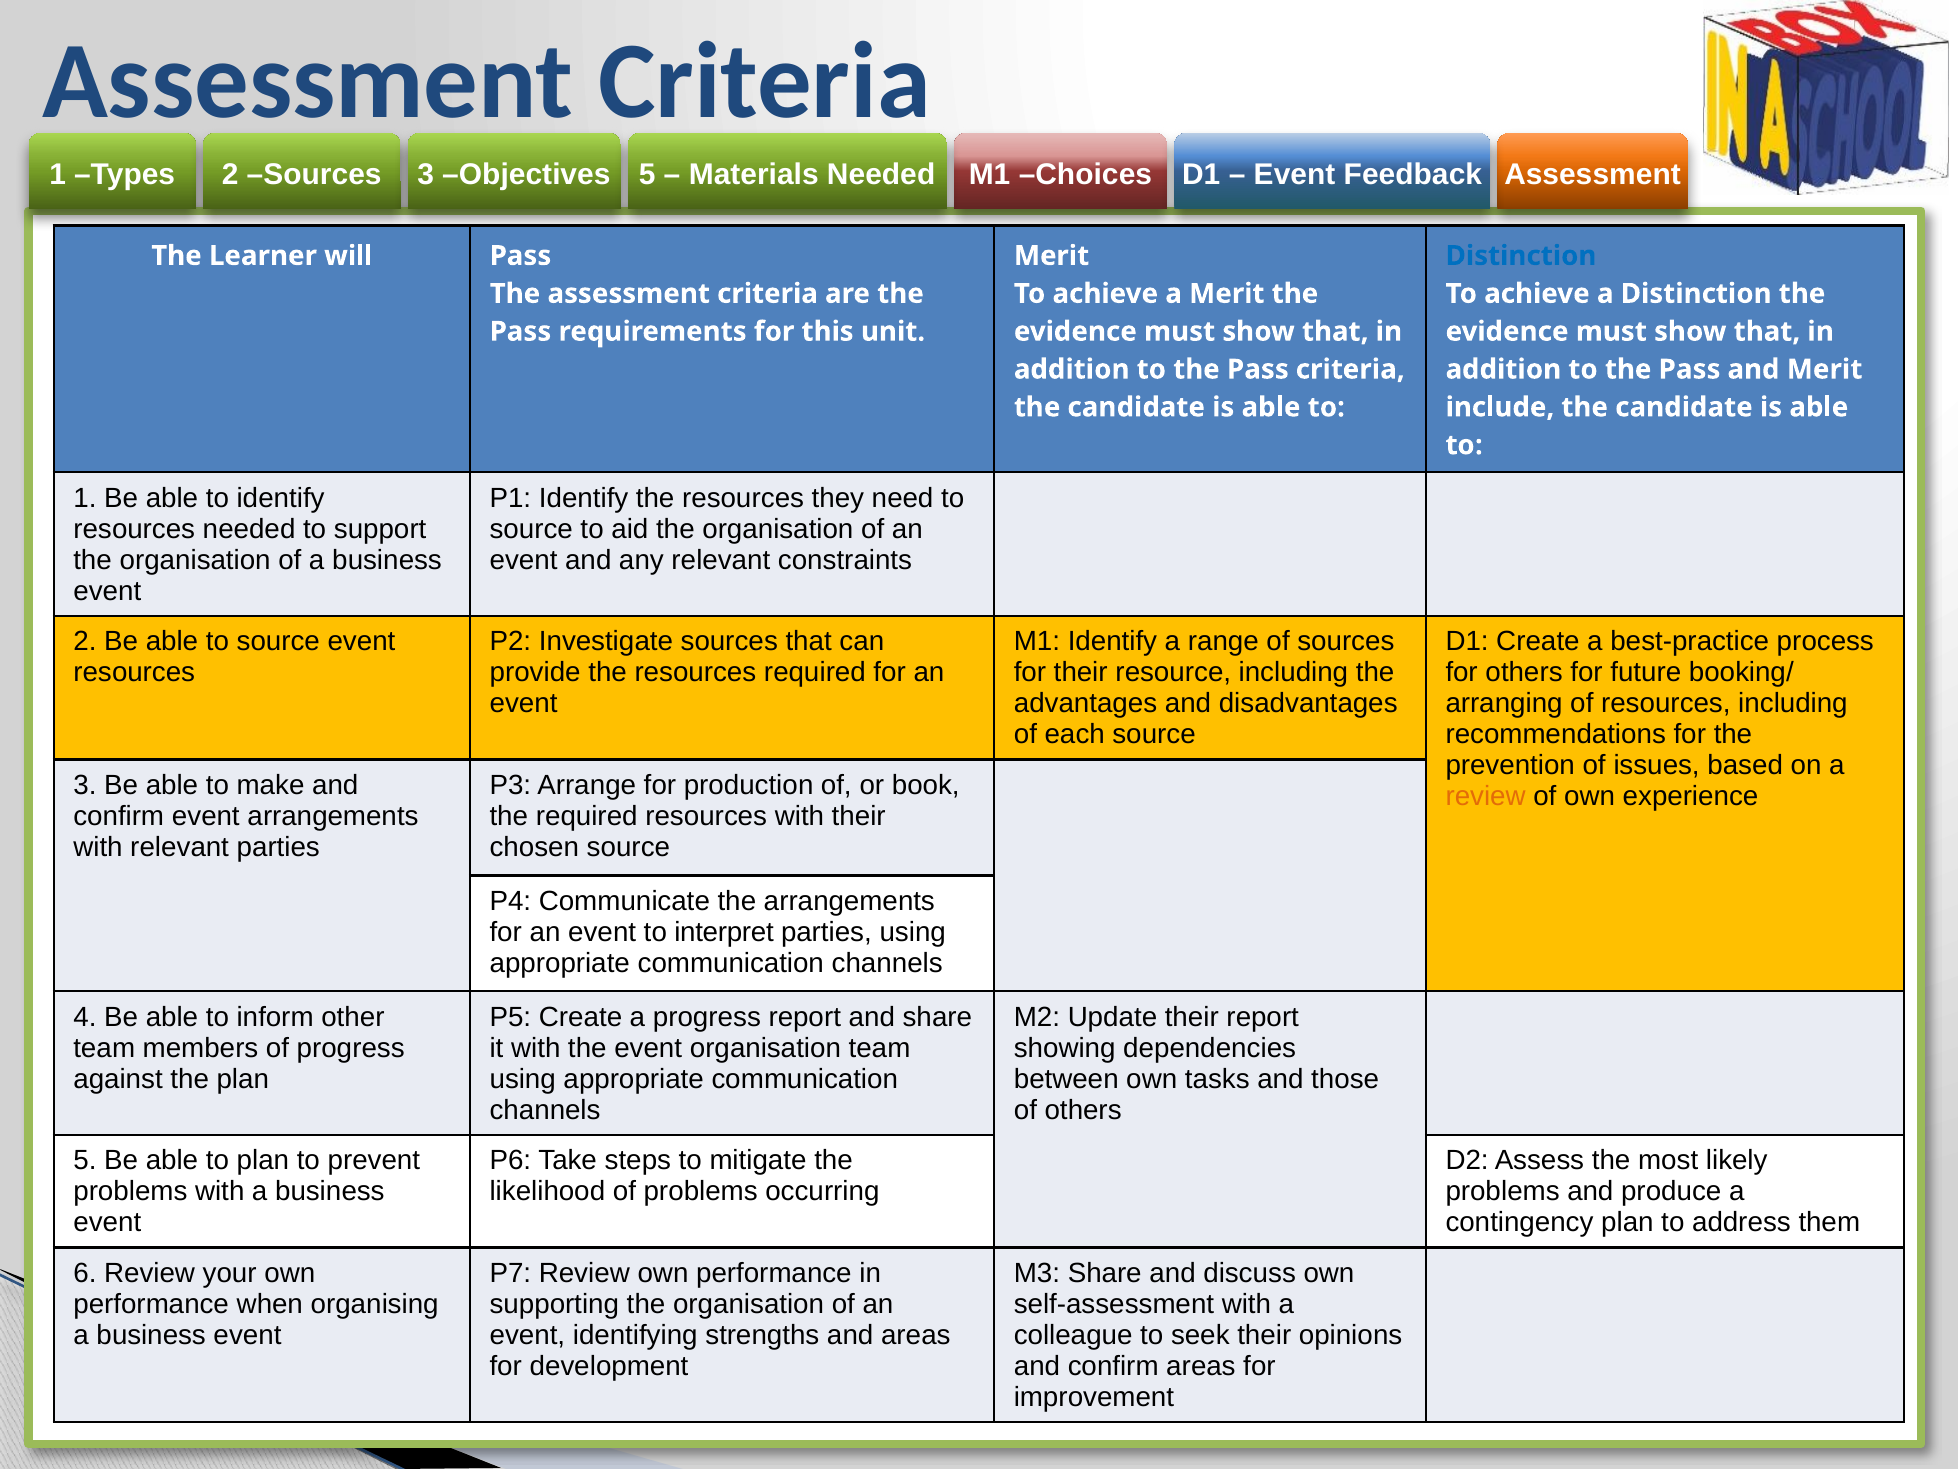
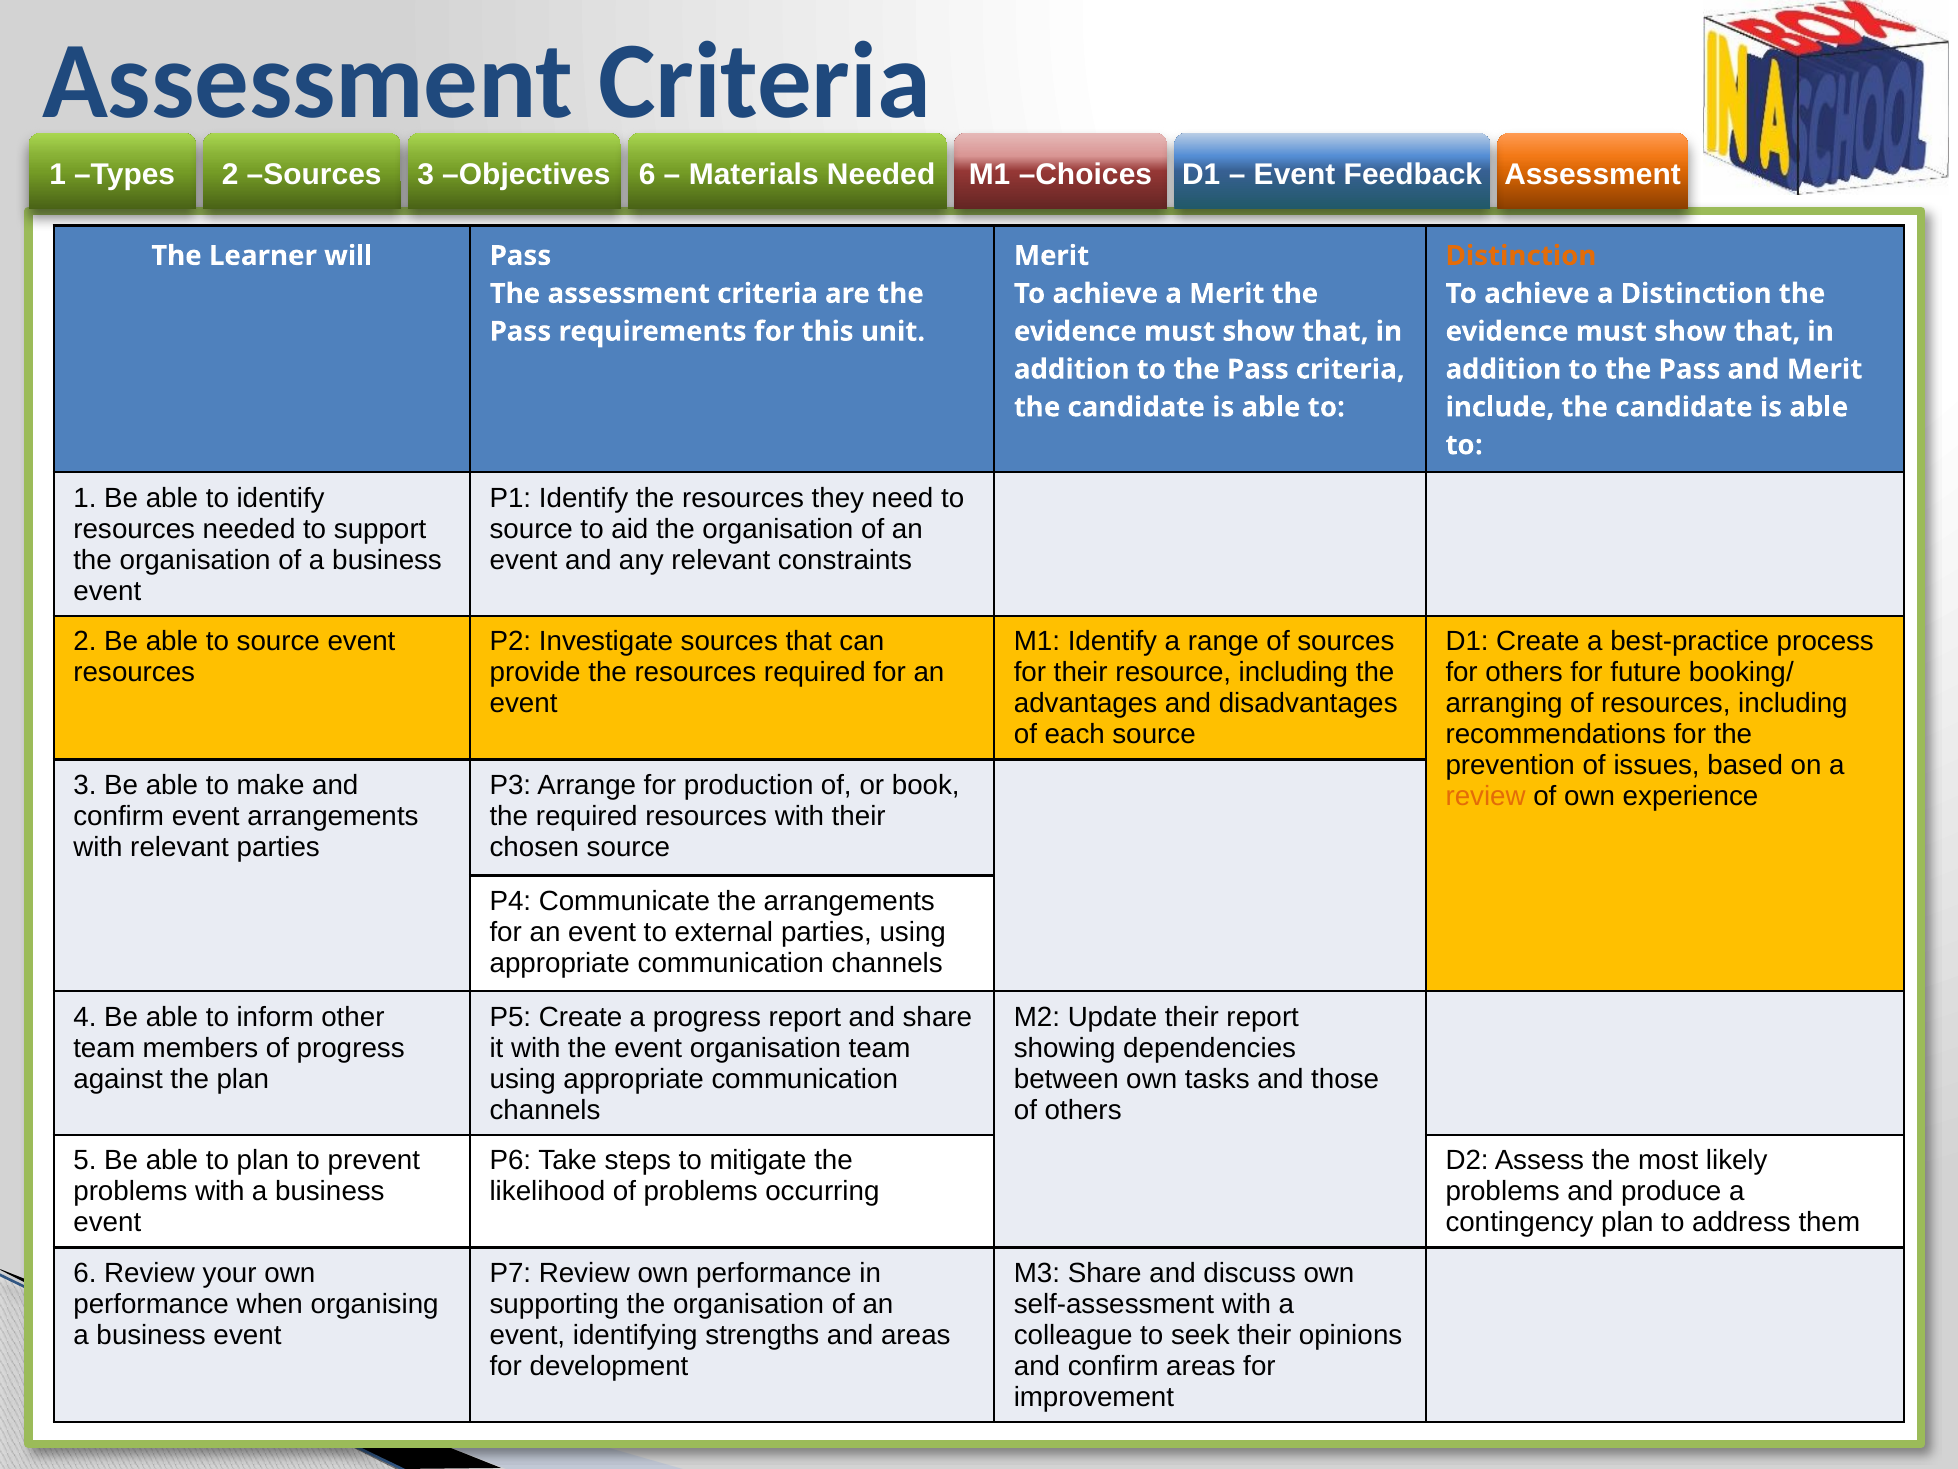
5: 5 -> 6 (647, 175)
Distinction colour: blue -> orange (1521, 256)
interpret: interpret -> external (724, 932)
